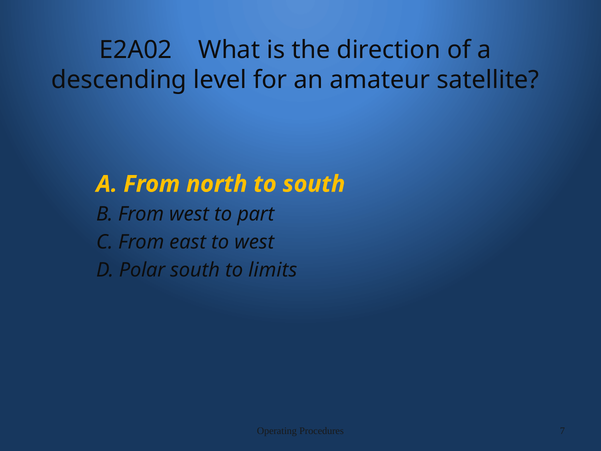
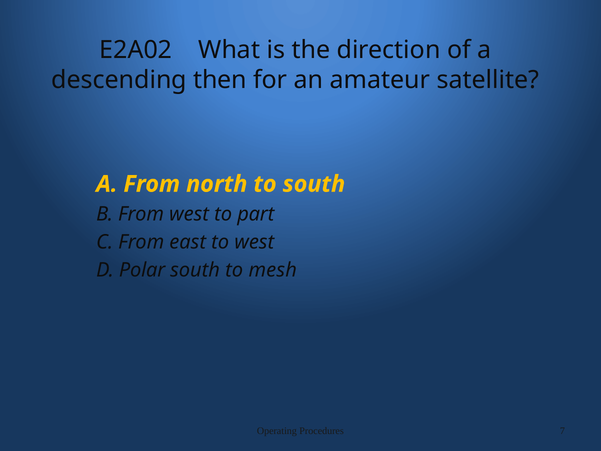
level: level -> then (220, 80)
limits: limits -> mesh (273, 270)
